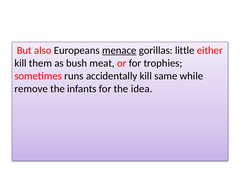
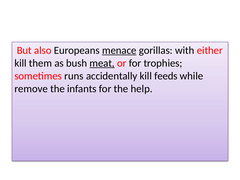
little: little -> with (185, 50)
meat underline: none -> present (102, 63)
same: same -> feeds (166, 76)
idea: idea -> help (142, 89)
